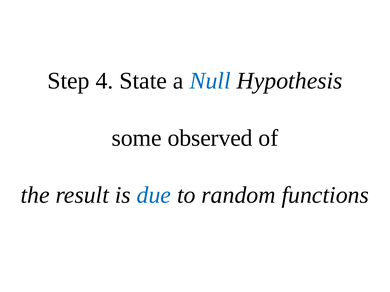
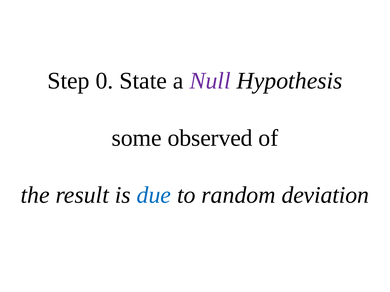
4: 4 -> 0 (105, 81)
Null colour: blue -> purple (210, 81)
functions: functions -> deviation (325, 195)
